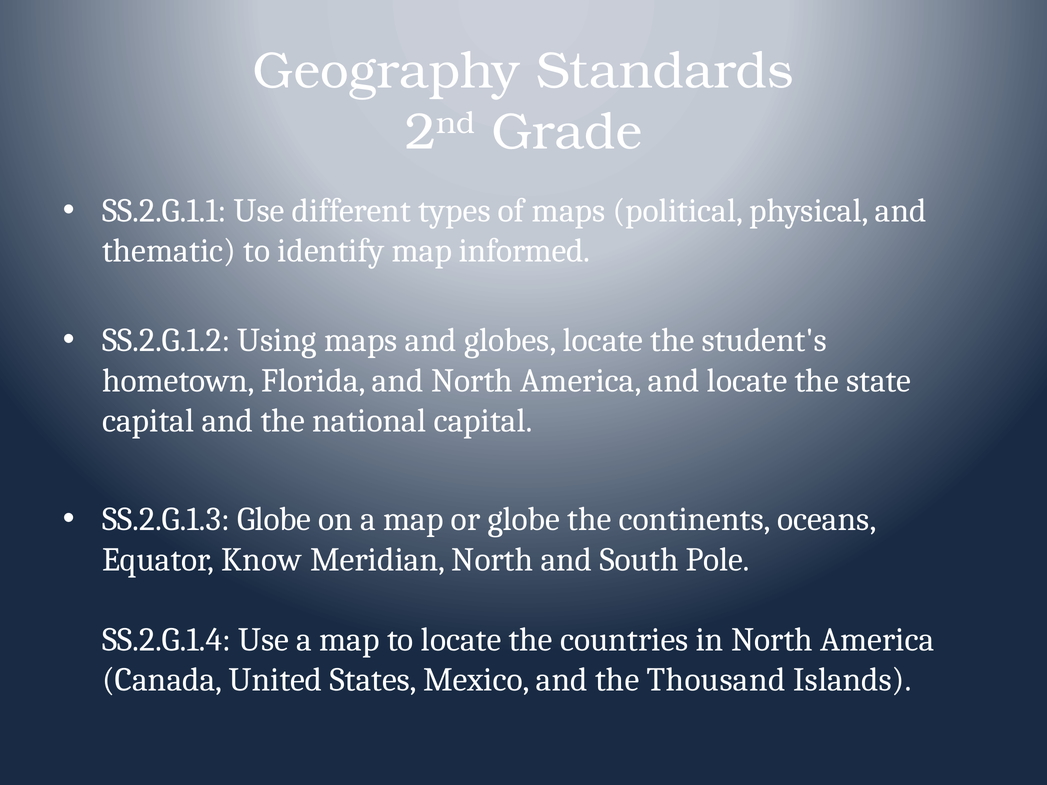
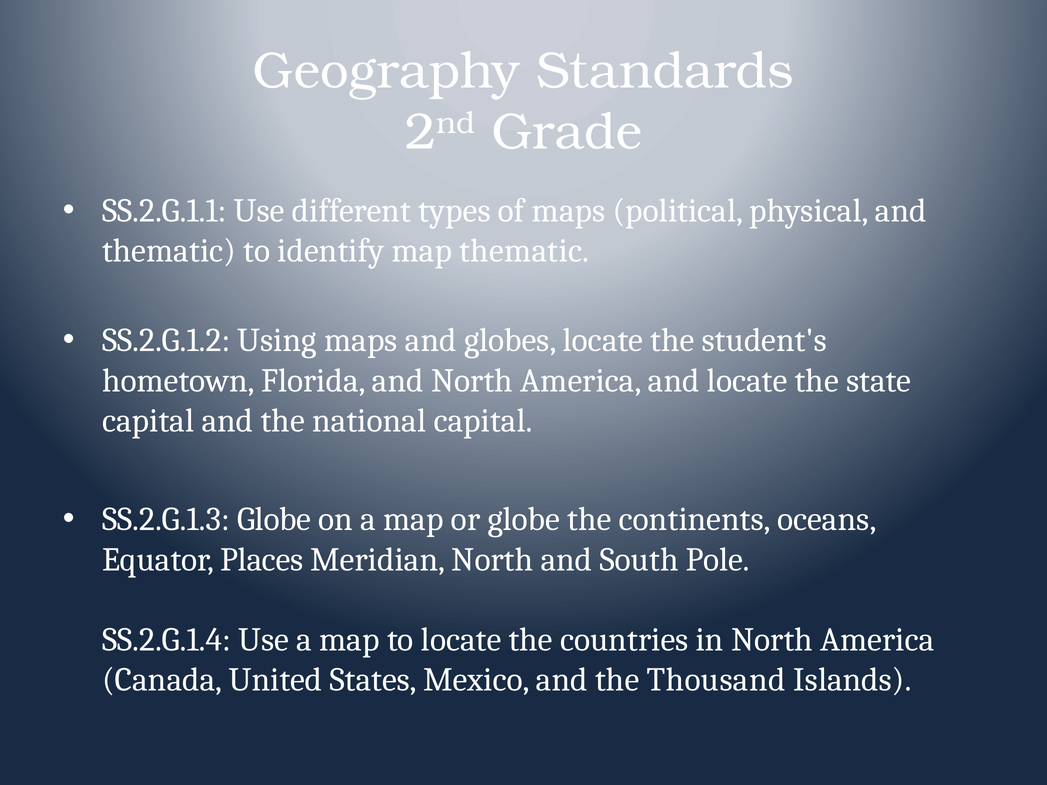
map informed: informed -> thematic (524, 251)
Know: Know -> Places (262, 560)
